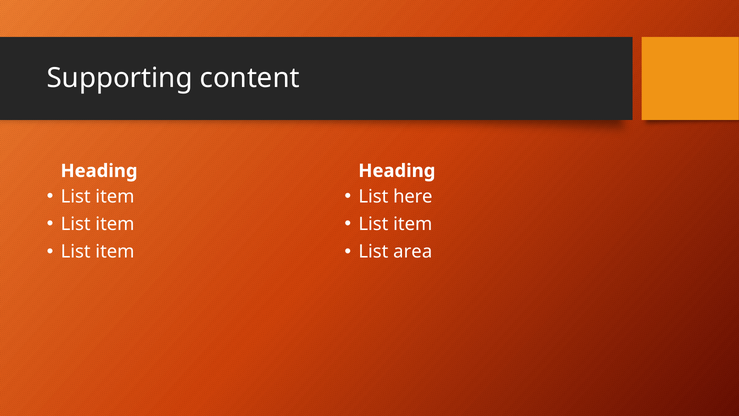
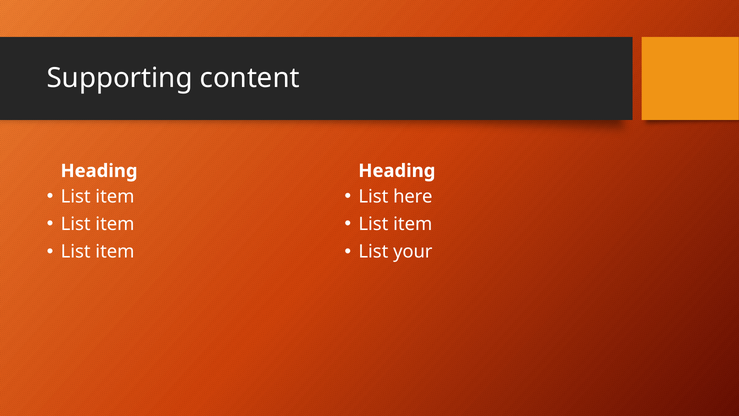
area: area -> your (413, 252)
